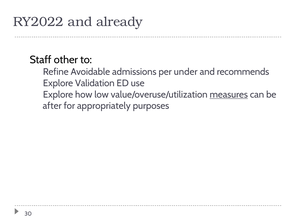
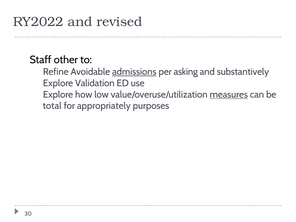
already: already -> revised (119, 22)
admissions underline: none -> present (134, 72)
under: under -> asking (186, 72)
recommends: recommends -> substantively (243, 72)
after: after -> total (52, 106)
